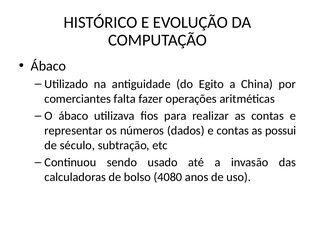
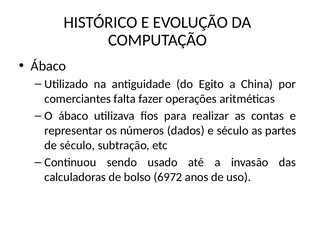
e contas: contas -> século (233, 131)
possui: possui -> partes (281, 131)
4080: 4080 -> 6972 (168, 177)
